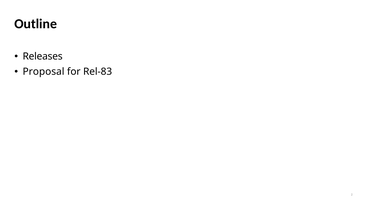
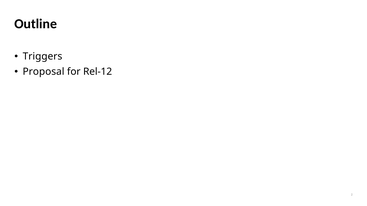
Releases: Releases -> Triggers (43, 56)
Rel-83: Rel-83 -> Rel-12 (98, 72)
